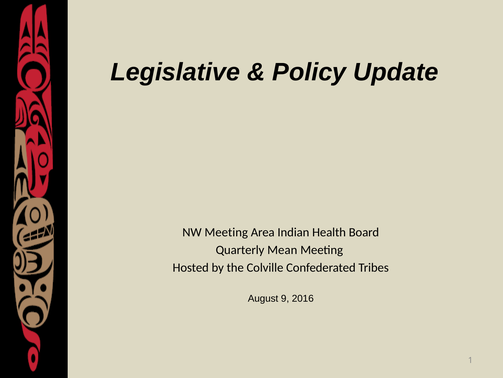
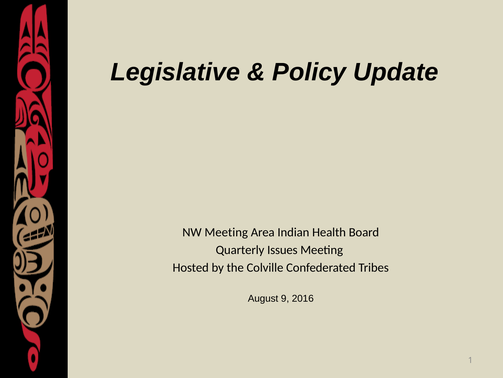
Mean: Mean -> Issues (282, 250)
